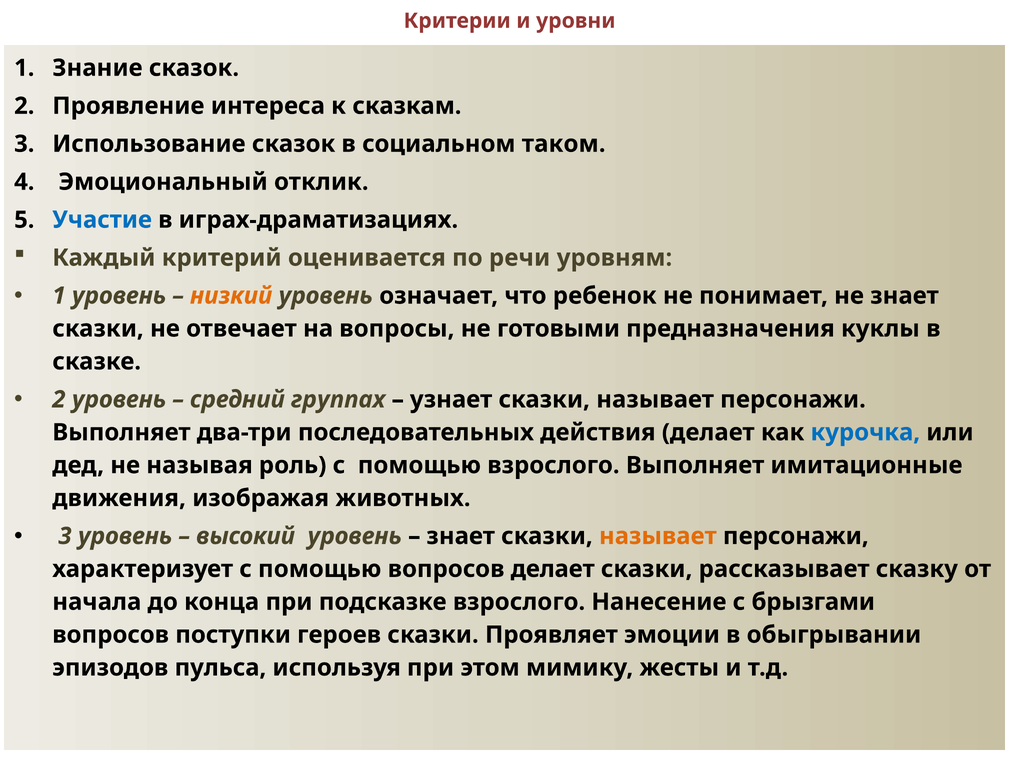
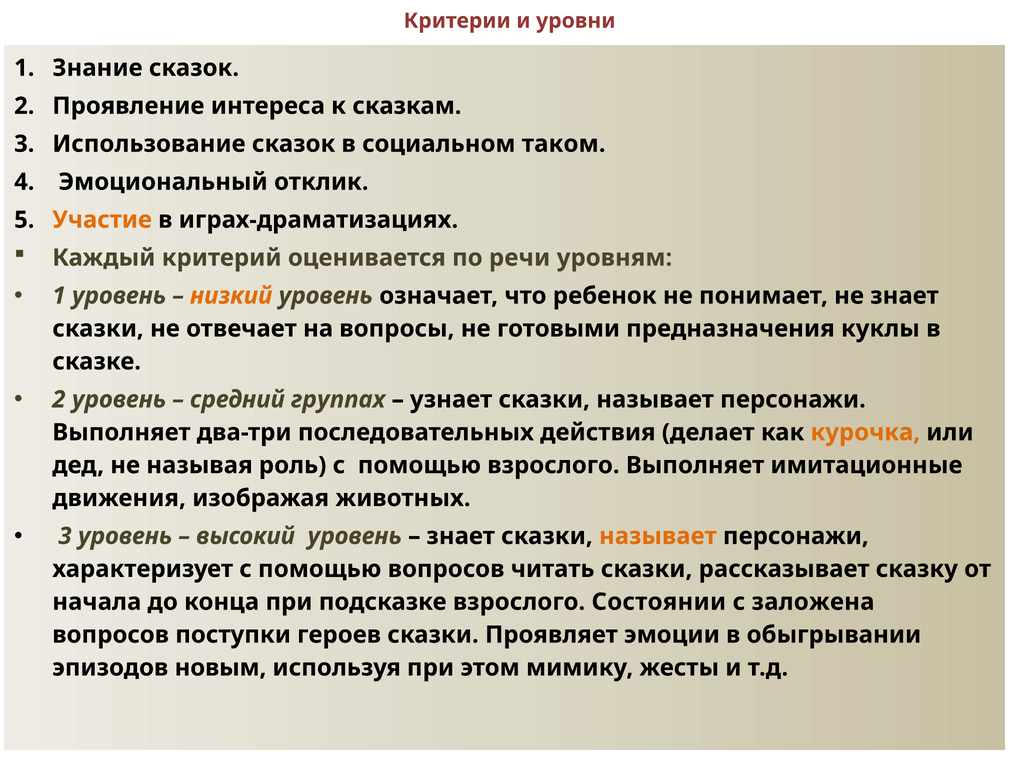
Участие colour: blue -> orange (102, 220)
курочка colour: blue -> orange (865, 432)
вопросов делает: делает -> читать (553, 569)
Нанесение: Нанесение -> Состоянии (659, 602)
брызгами: брызгами -> заложена (813, 602)
пульса: пульса -> новым (220, 667)
